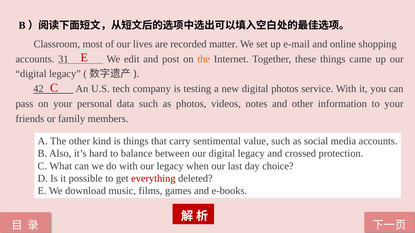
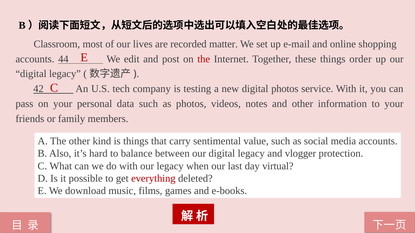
31: 31 -> 44 (63, 59)
the colour: orange -> red (204, 59)
came: came -> order (360, 59)
crossed: crossed -> vlogger (301, 154)
choice: choice -> virtual (278, 166)
